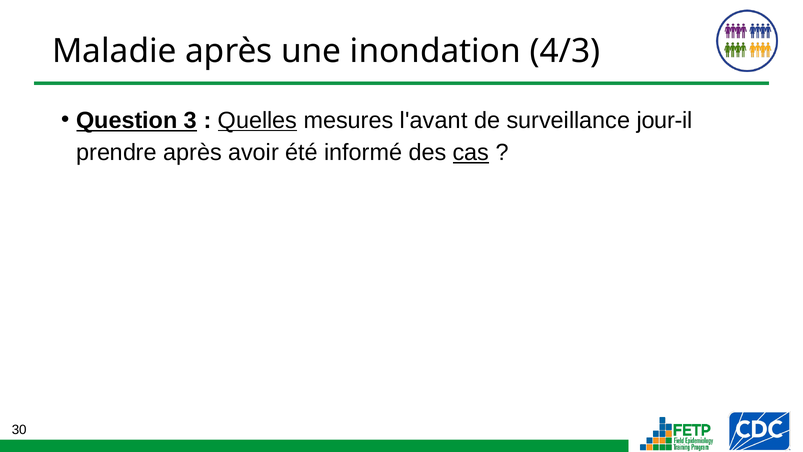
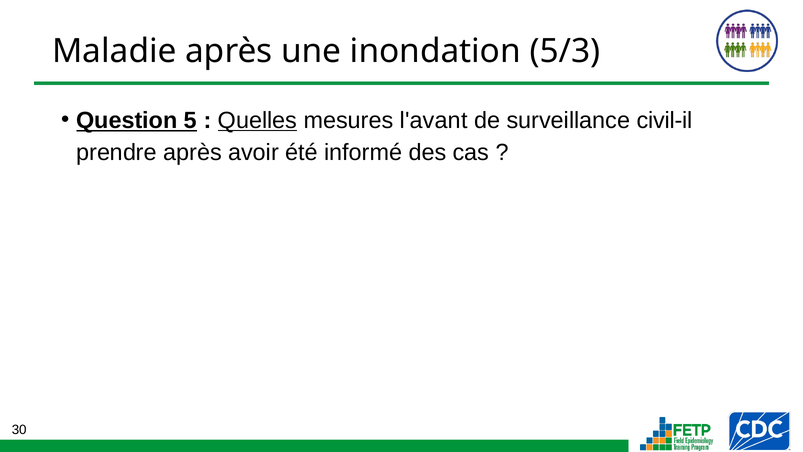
4/3: 4/3 -> 5/3 (565, 51)
3: 3 -> 5 (190, 120)
jour-il: jour-il -> civil-il (665, 120)
cas underline: present -> none (471, 153)
